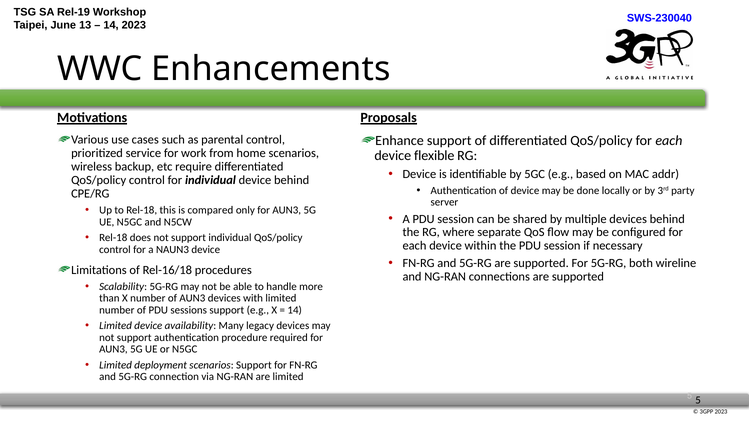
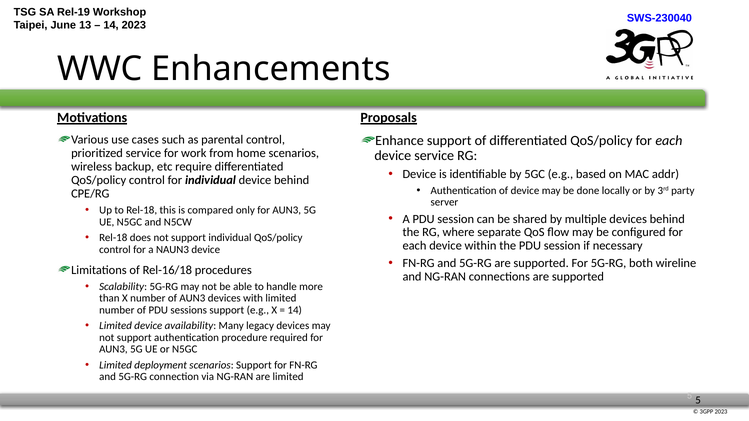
device flexible: flexible -> service (434, 156)
